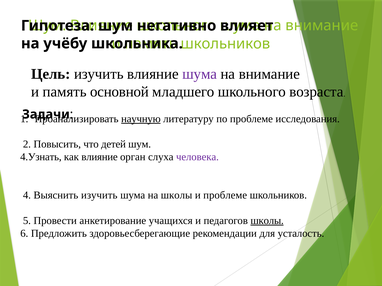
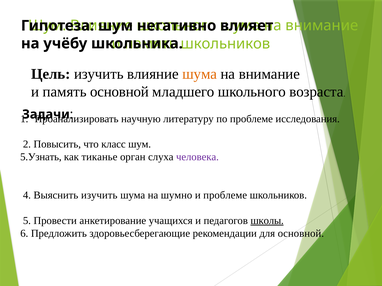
шума colour: purple -> orange (200, 74)
научную underline: present -> none (141, 119)
детей: детей -> класс (113, 144)
4.Узнать: 4.Узнать -> 5.Узнать (41, 157)
как влияние: влияние -> тиканье (99, 157)
на школы: школы -> шумно (177, 195)
для усталость: усталость -> основной (301, 234)
